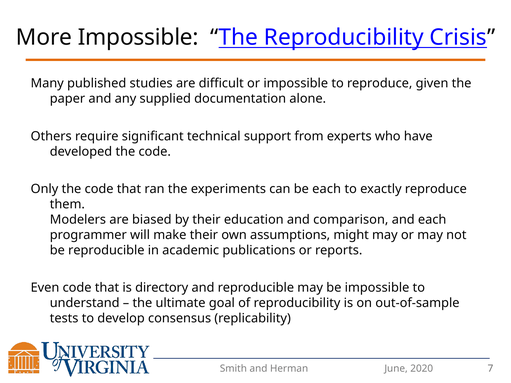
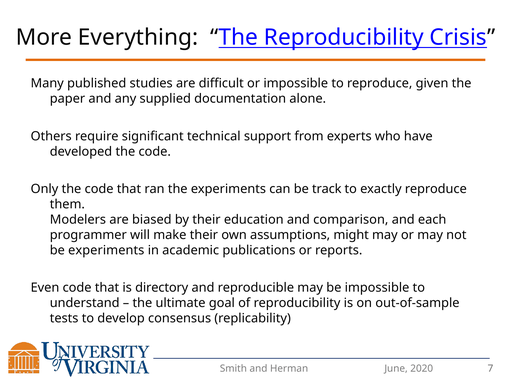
More Impossible: Impossible -> Everything (138, 37)
be each: each -> track (327, 189)
be reproducible: reproducible -> experiments (106, 250)
